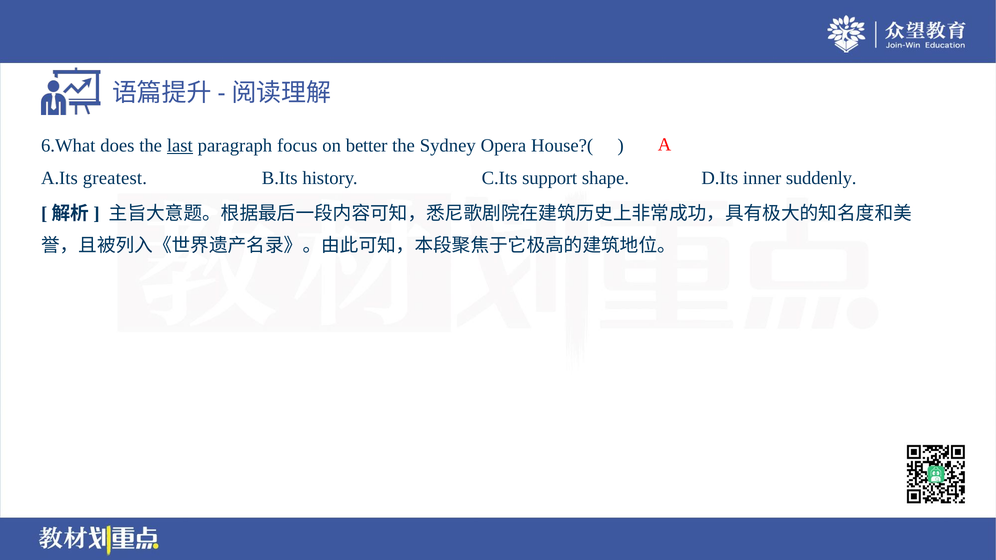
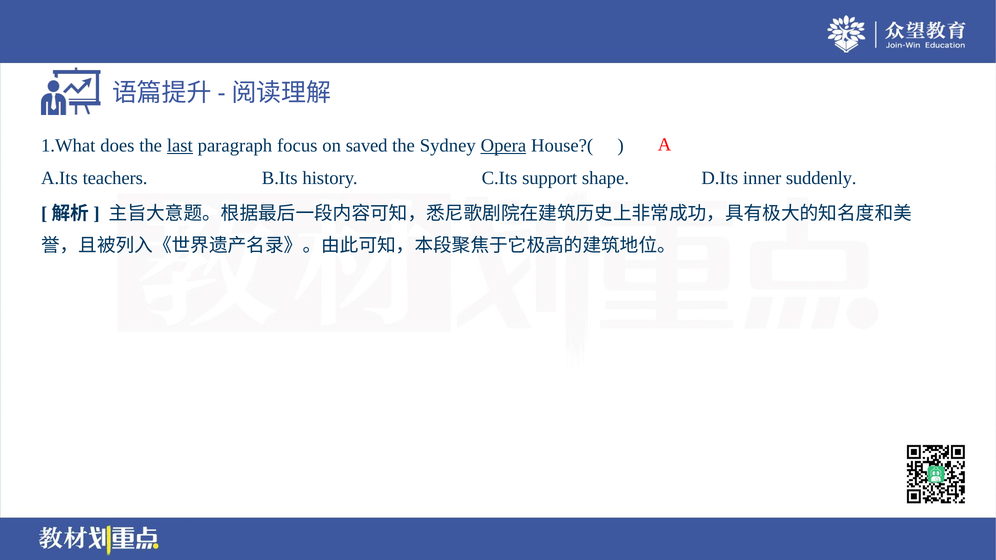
6.What: 6.What -> 1.What (68, 146)
better: better -> saved (367, 146)
Opera underline: none -> present (503, 146)
greatest: greatest -> teachers (115, 178)
